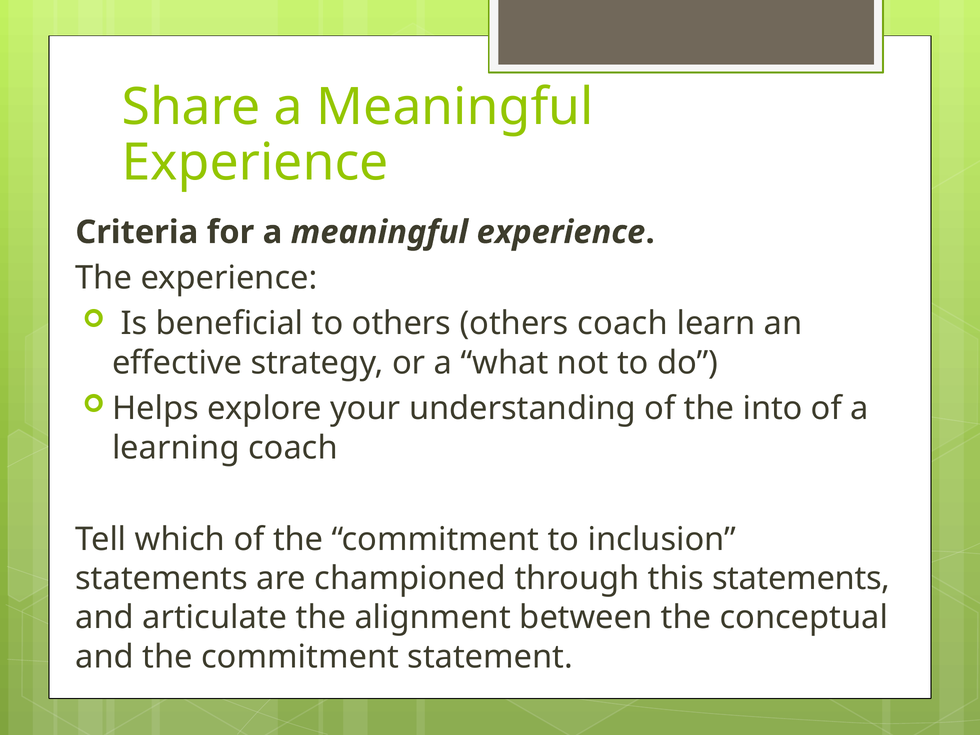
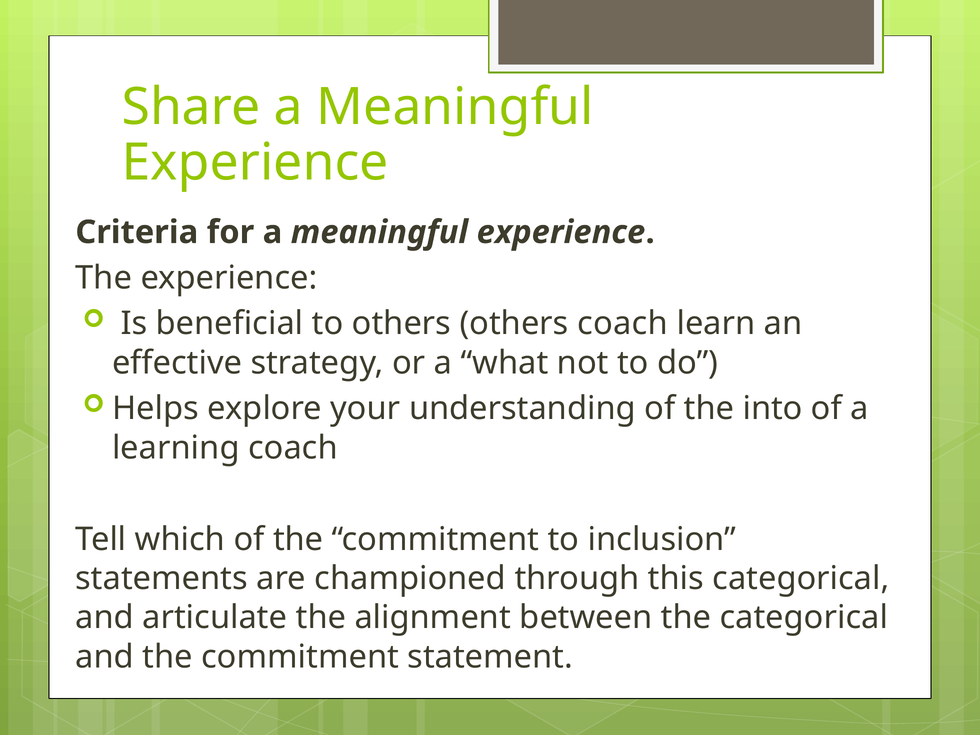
this statements: statements -> categorical (801, 578)
the conceptual: conceptual -> categorical (804, 618)
